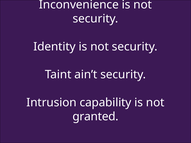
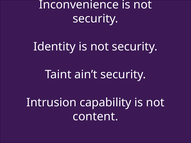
granted: granted -> content (95, 117)
